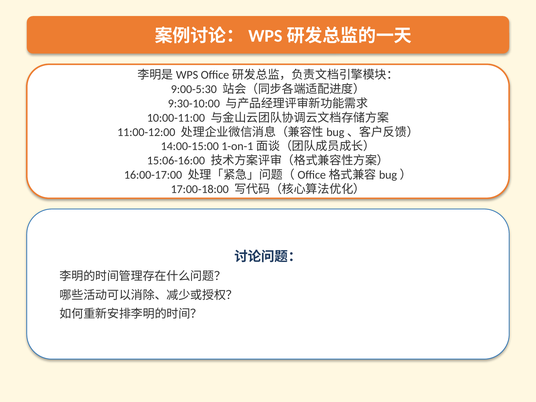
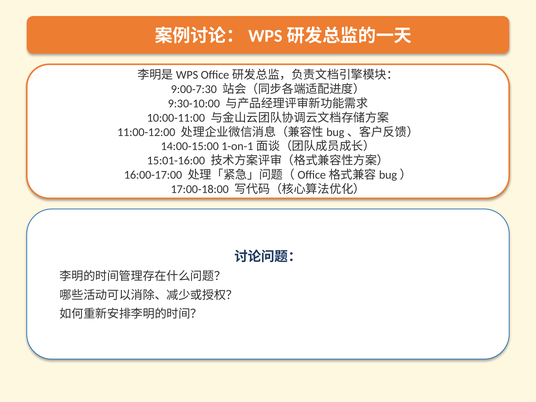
9:00-5:30: 9:00-5:30 -> 9:00-7:30 (194, 89)
15:06-16:00: 15:06-16:00 -> 15:01-16:00 (176, 161)
